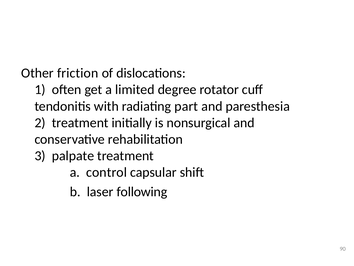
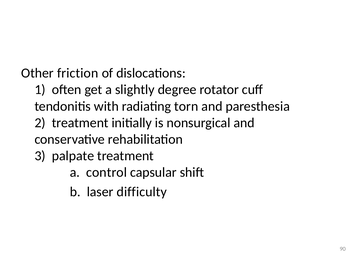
limited: limited -> slightly (135, 89)
part: part -> torn (186, 106)
following: following -> difficulty (142, 191)
